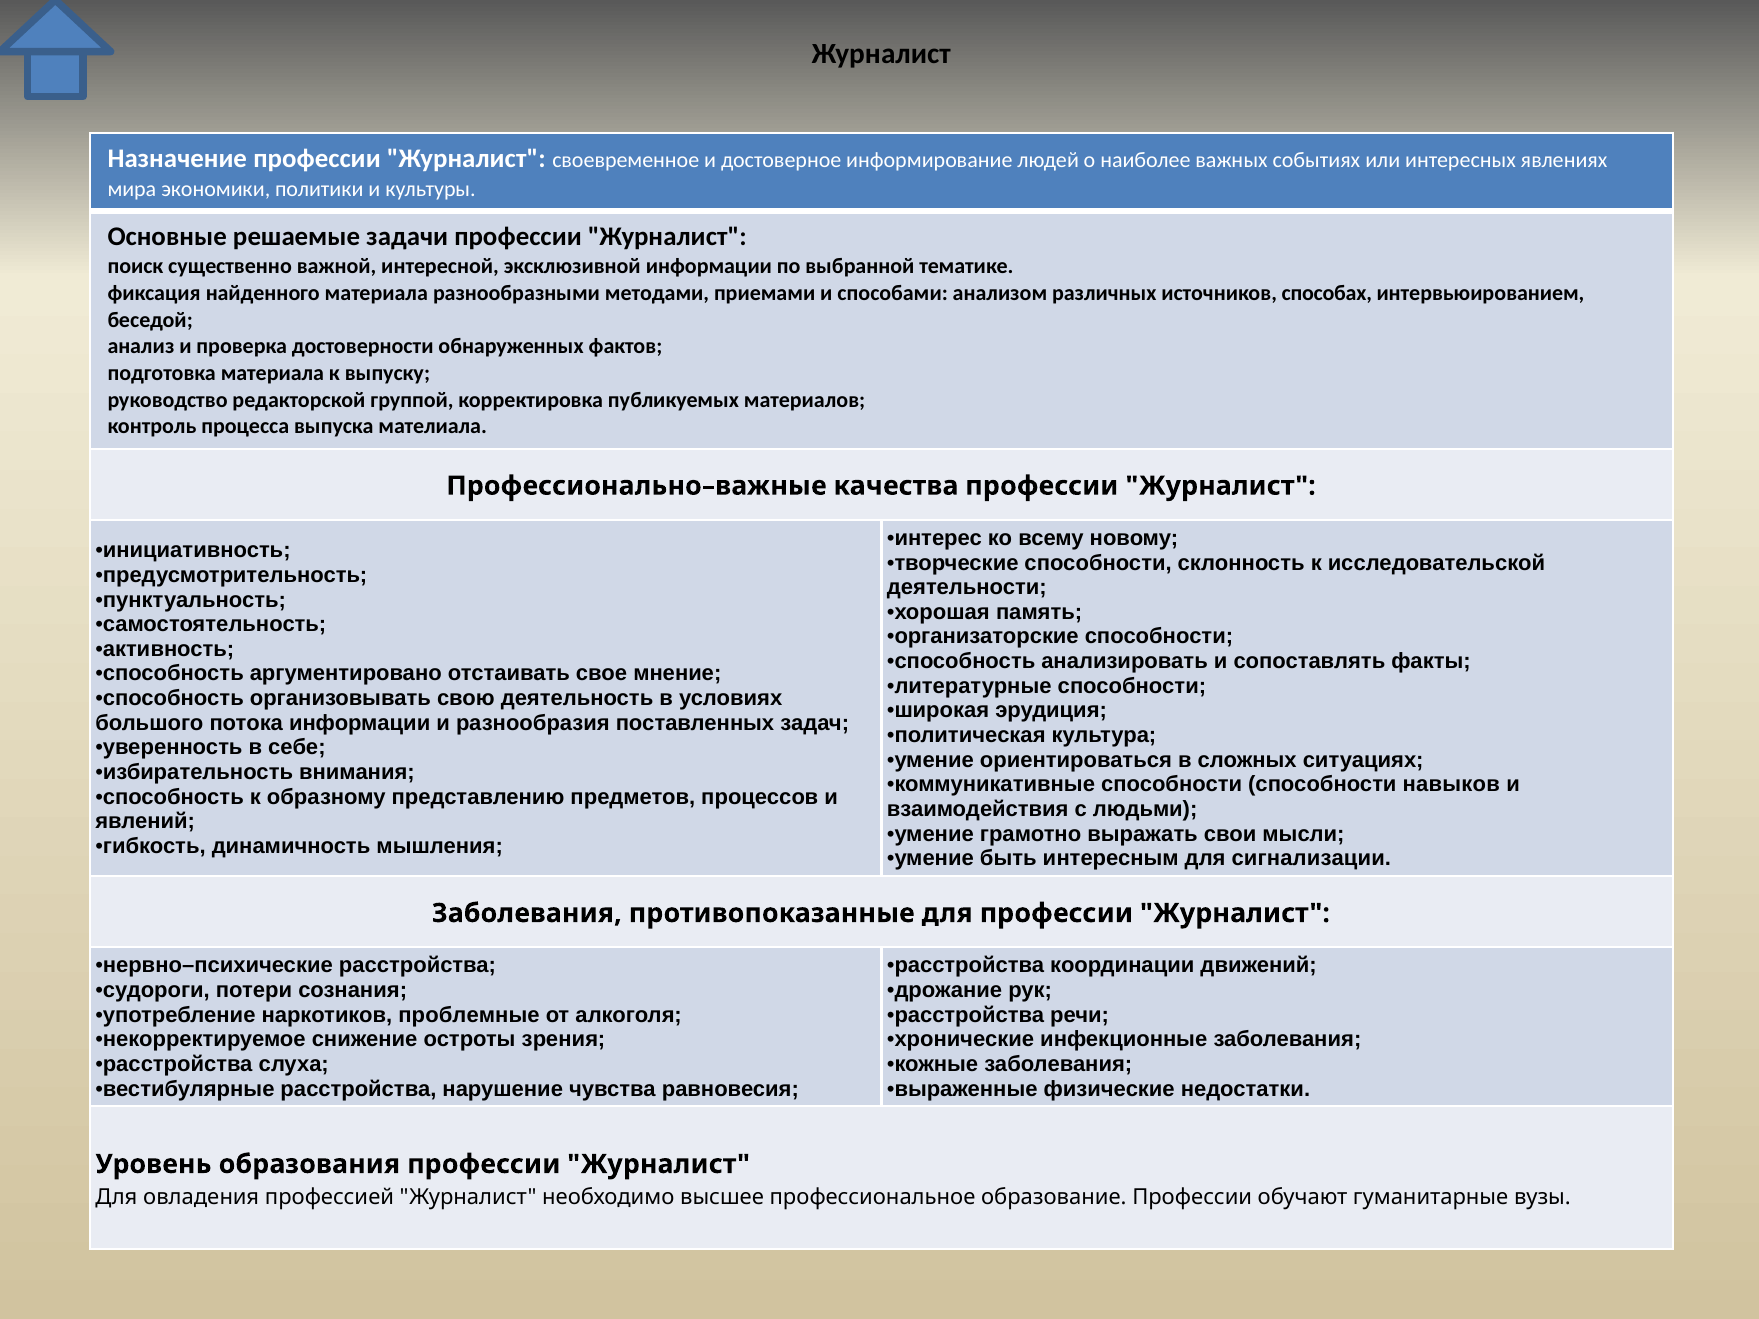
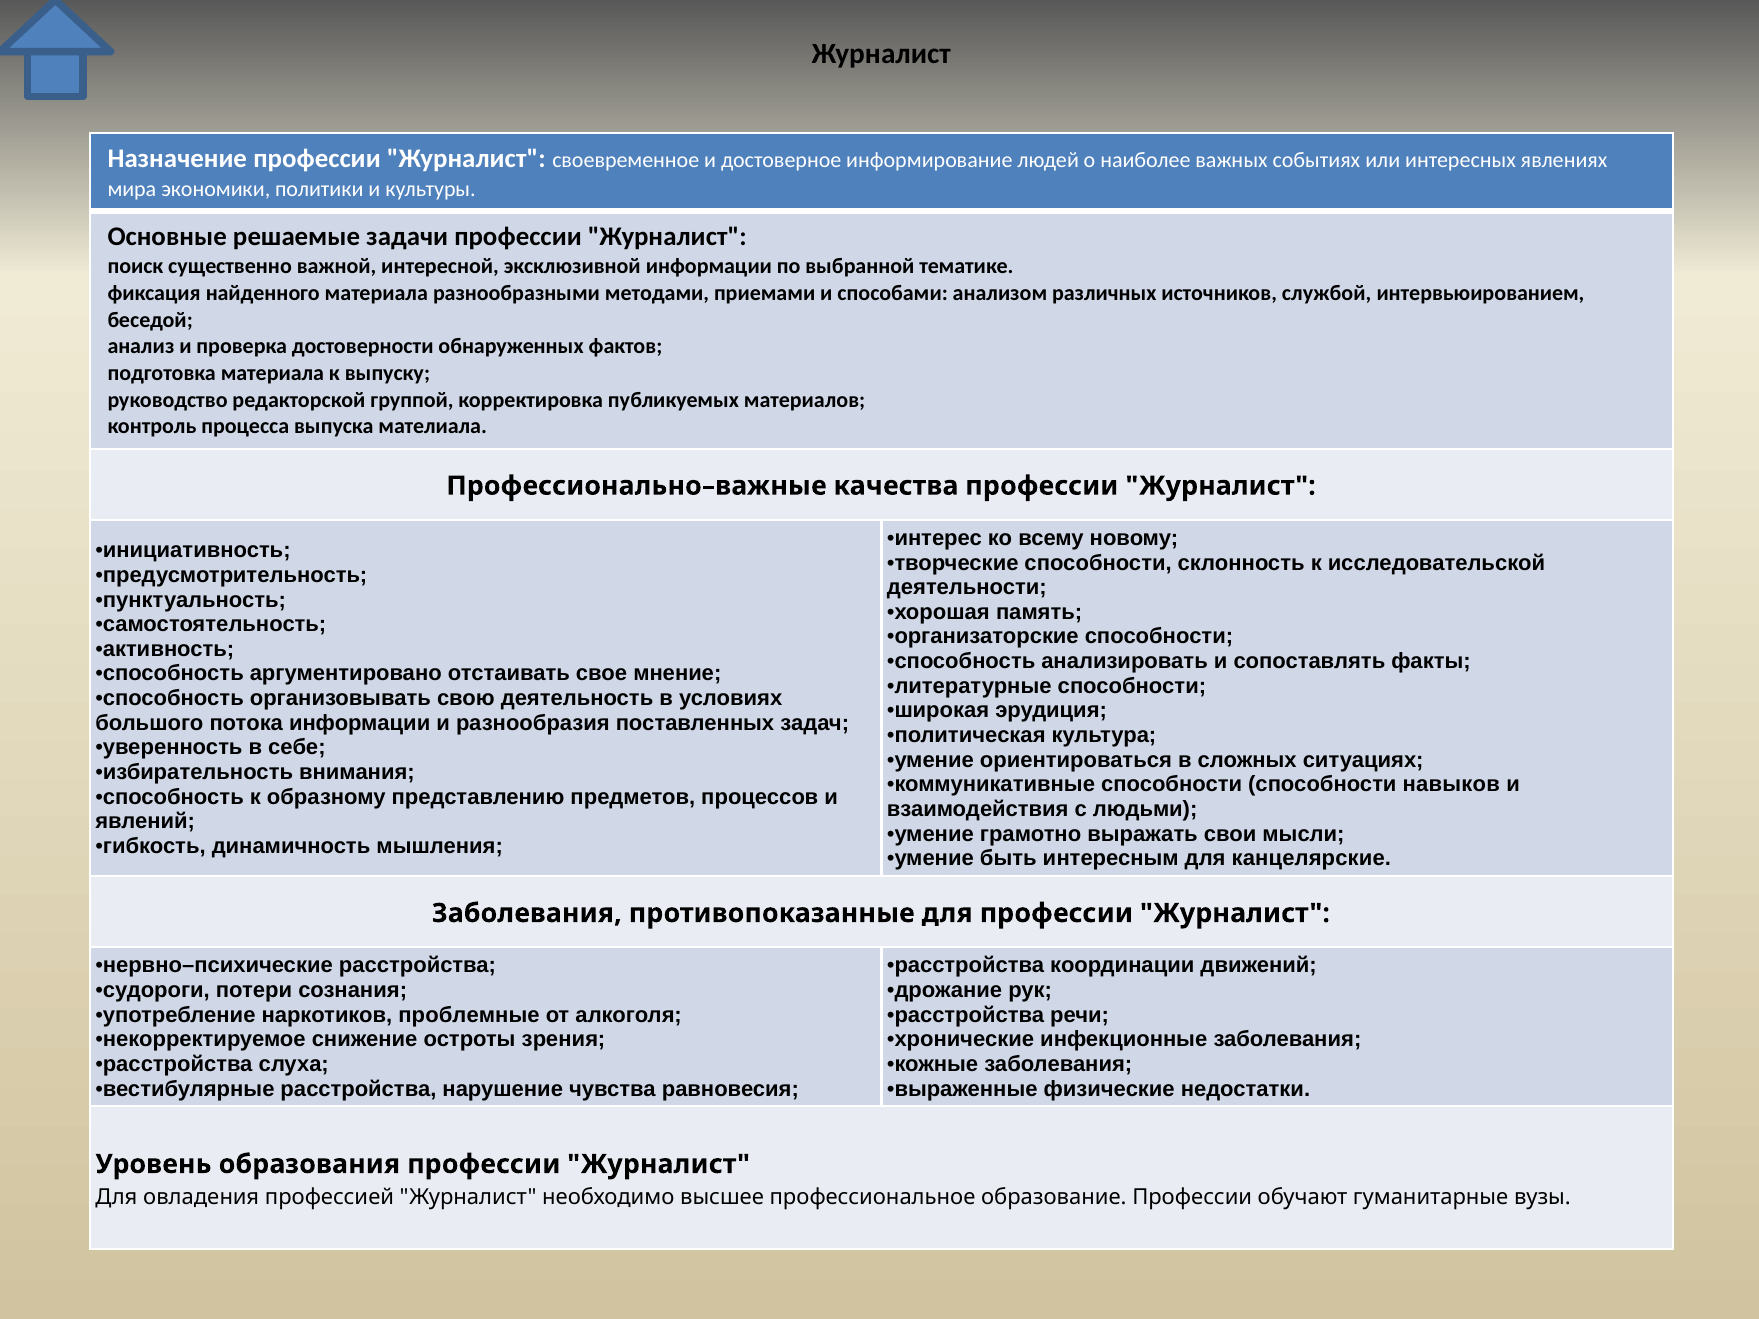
способах: способах -> службой (1327, 293)
сигнализации: сигнализации -> канцелярские (1311, 859)
